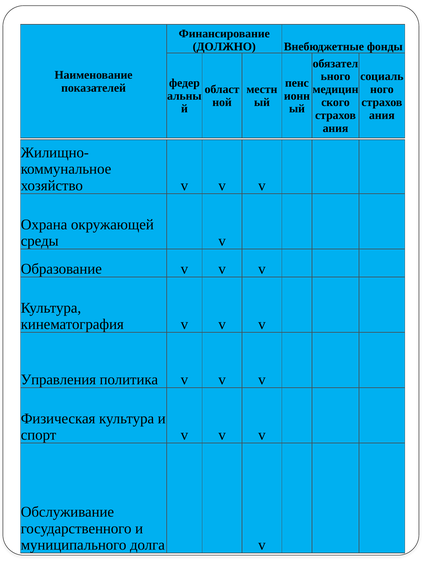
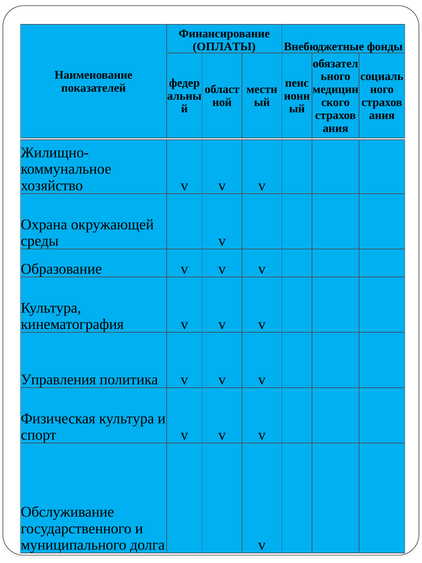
ДОЛЖНО: ДОЛЖНО -> ОПЛАТЫ (224, 47)
